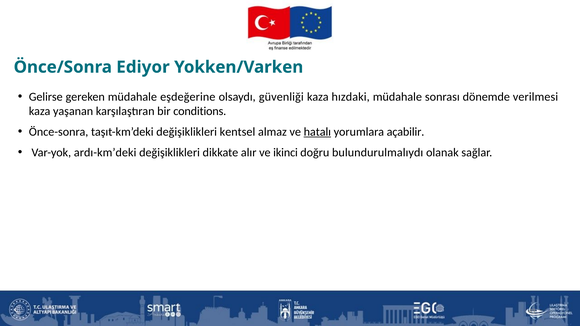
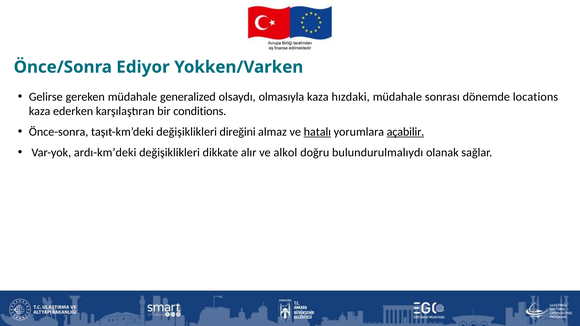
eşdeğerine: eşdeğerine -> generalized (188, 97)
güvenliği: güvenliği -> olmasıyla (281, 97)
verilmesi: verilmesi -> locations (535, 97)
yaşanan: yaşanan -> ederken (73, 111)
kentsel: kentsel -> direğini (238, 132)
açabilir underline: none -> present (405, 132)
ikinci: ikinci -> alkol (285, 153)
